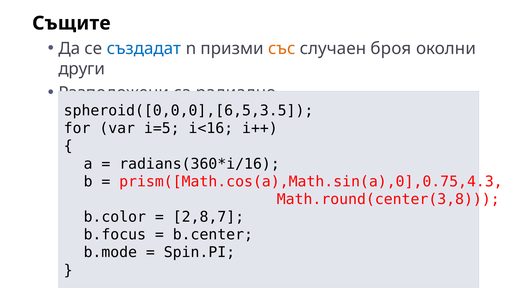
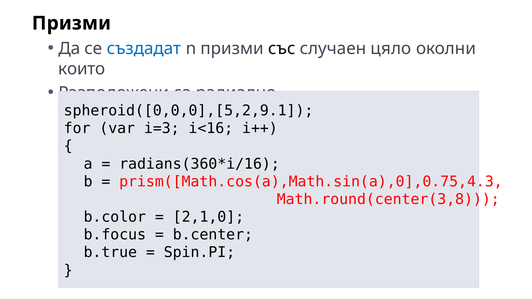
Същите: Същите -> Призми (71, 23)
със colour: orange -> black (282, 48)
броя: броя -> цяло (391, 48)
други: други -> които (82, 69)
spheroid([0,0,0],[6,5,3.5: spheroid([0,0,0],[6,5,3.5 -> spheroid([0,0,0],[5,2,9.1 (189, 111)
i=5: i=5 -> i=3 (162, 128)
2,8,7: 2,8,7 -> 2,1,0 (208, 217)
b.mode: b.mode -> b.true (110, 253)
